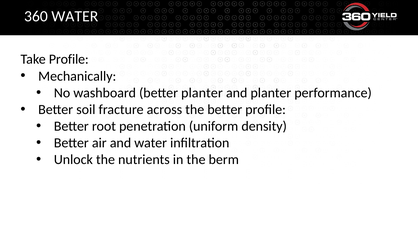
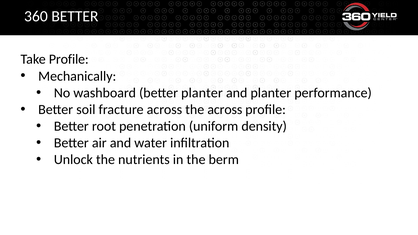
360 WATER: WATER -> BETTER (75, 16)
the better: better -> across (225, 110)
